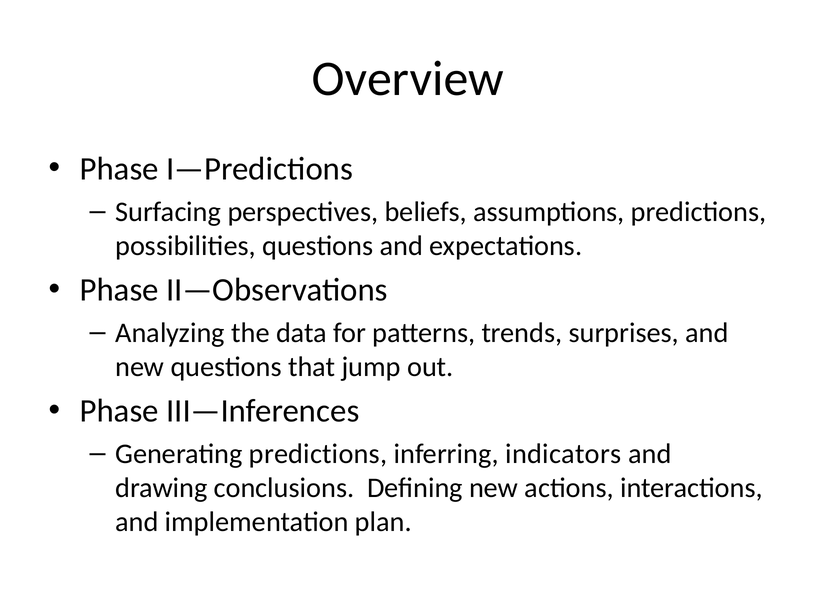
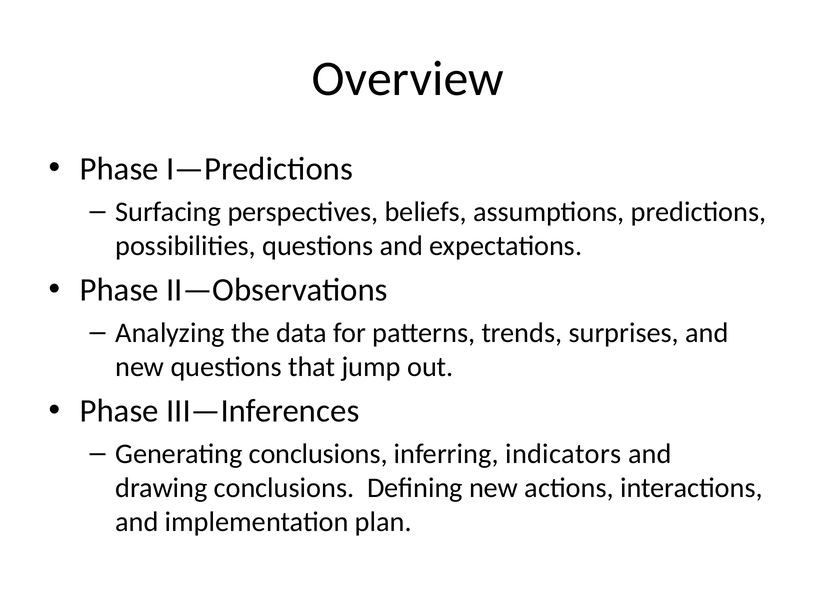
Generating predictions: predictions -> conclusions (318, 454)
